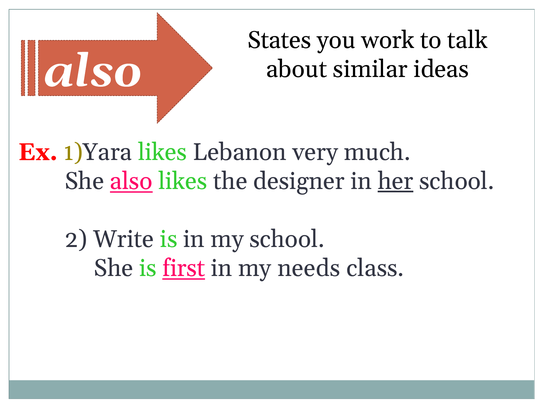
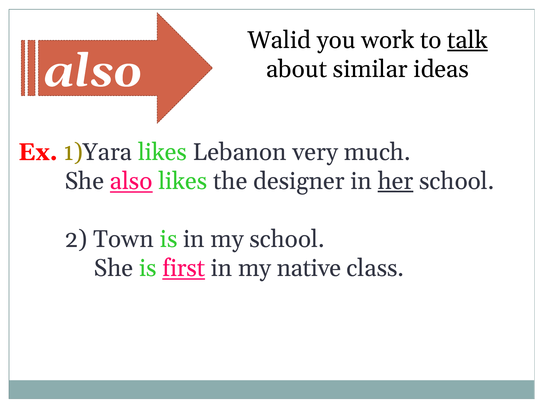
States: States -> Walid (279, 40)
talk underline: none -> present (467, 40)
Write: Write -> Town (123, 239)
needs: needs -> native (309, 268)
